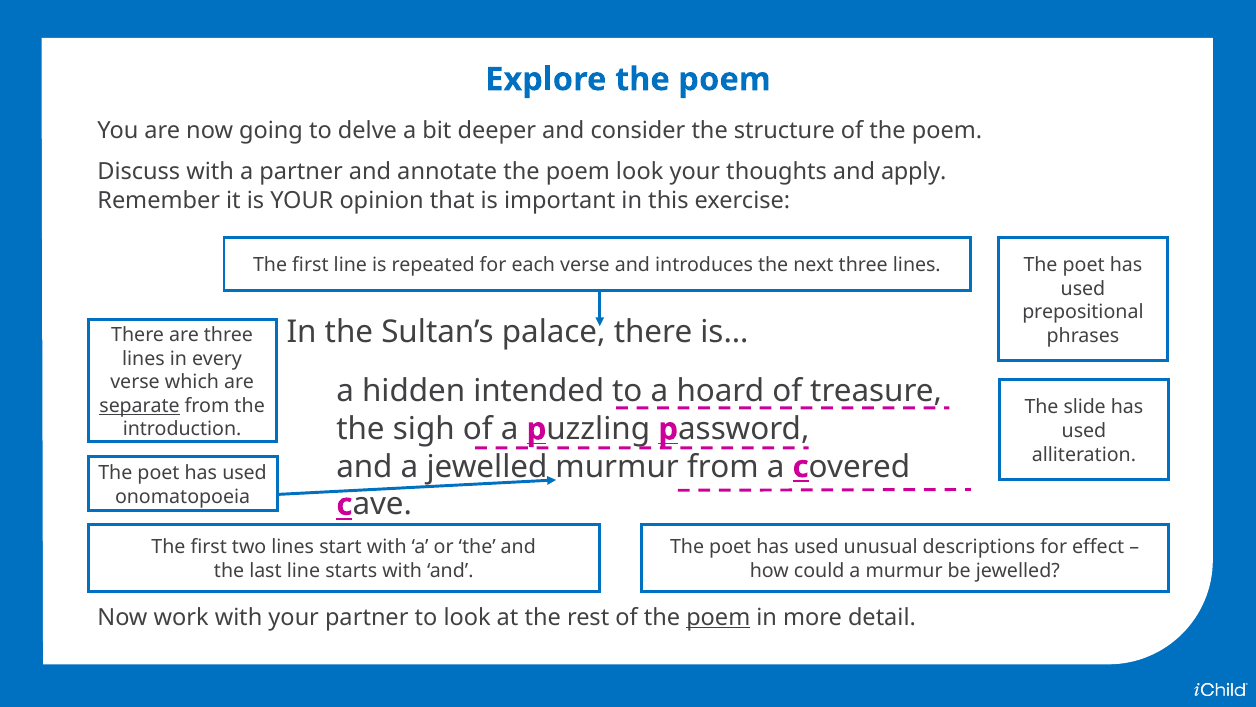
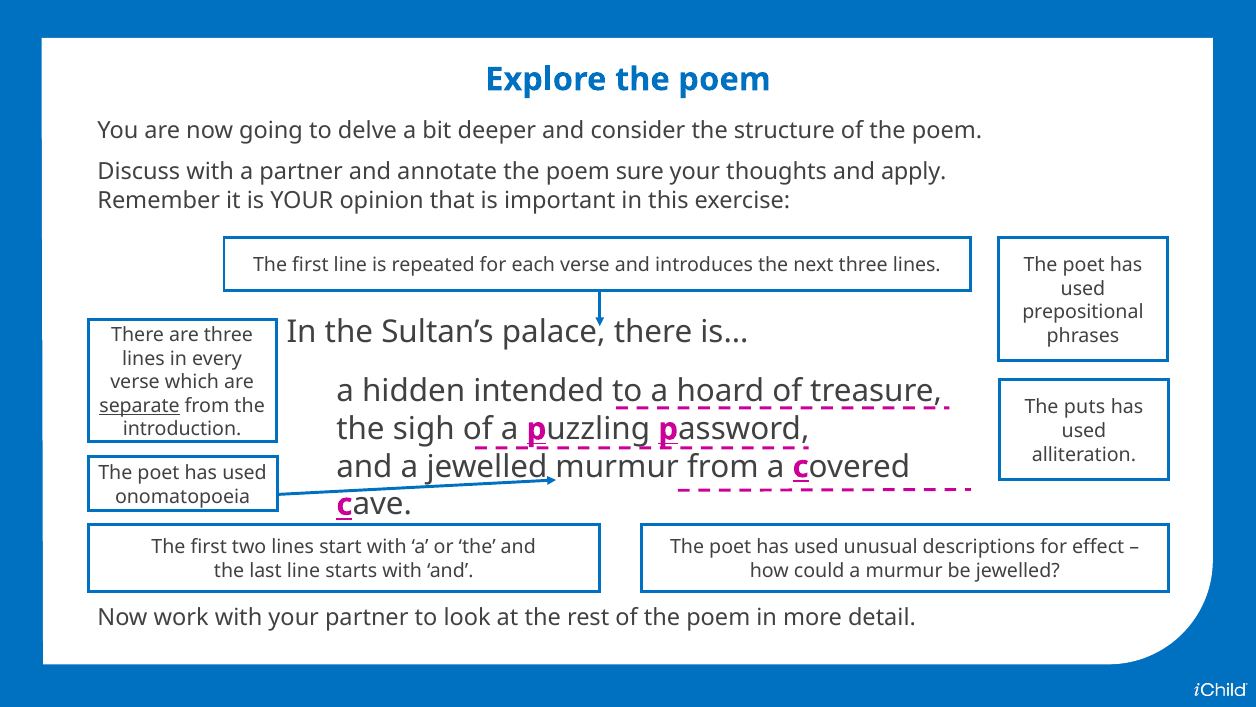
poem look: look -> sure (640, 172)
slide: slide -> puts (1085, 407)
poem underline: present -> none (718, 617)
